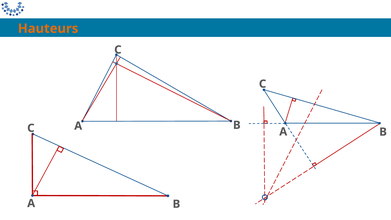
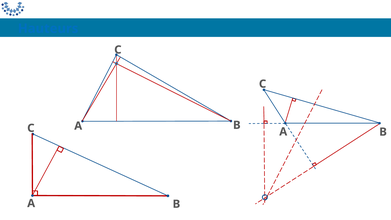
Hauteurs colour: orange -> blue (48, 29)
